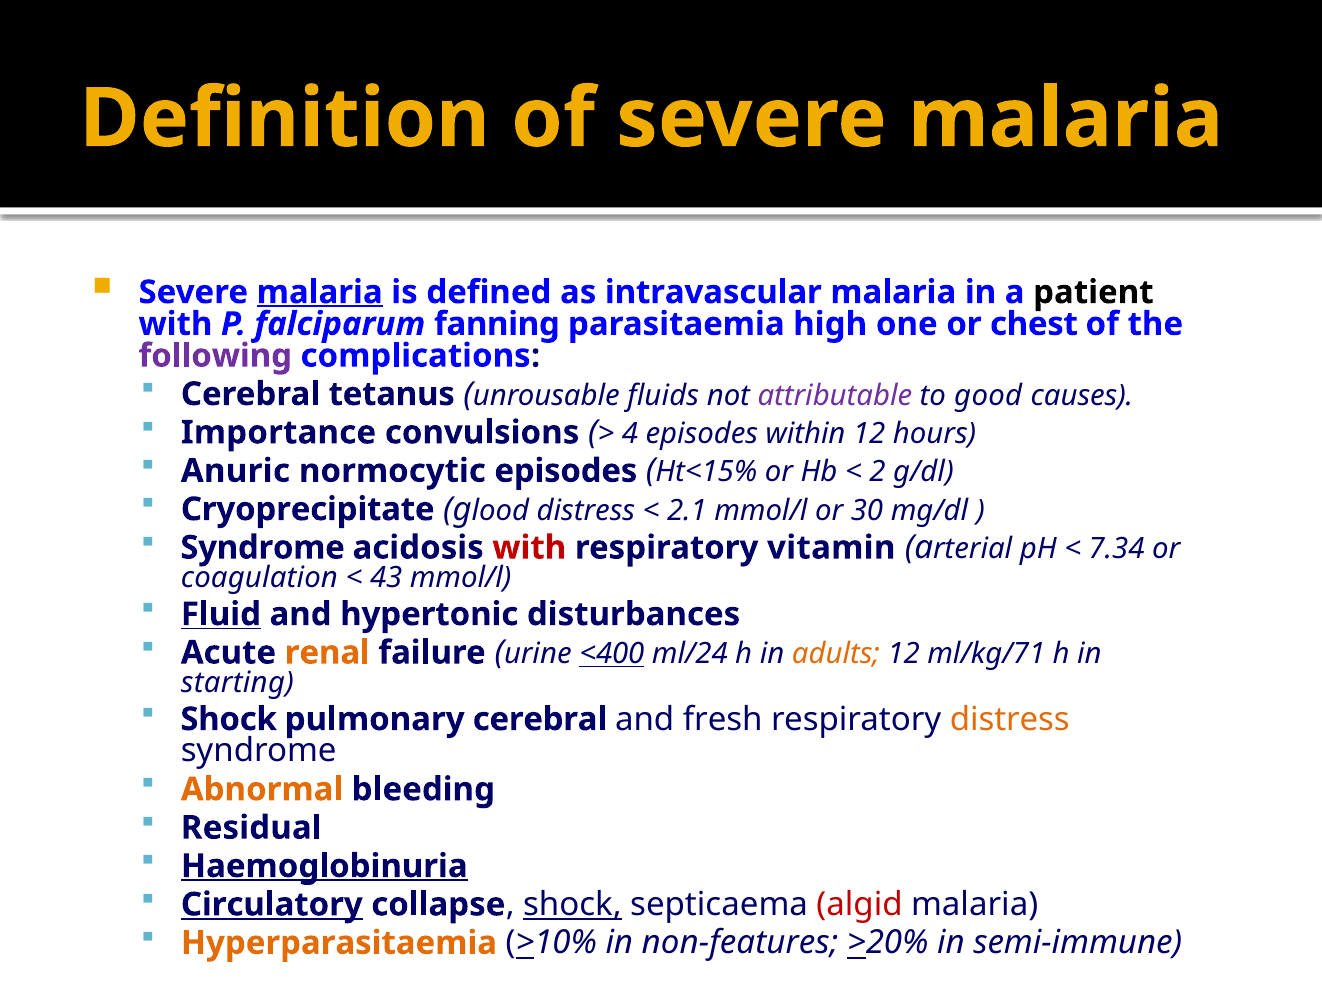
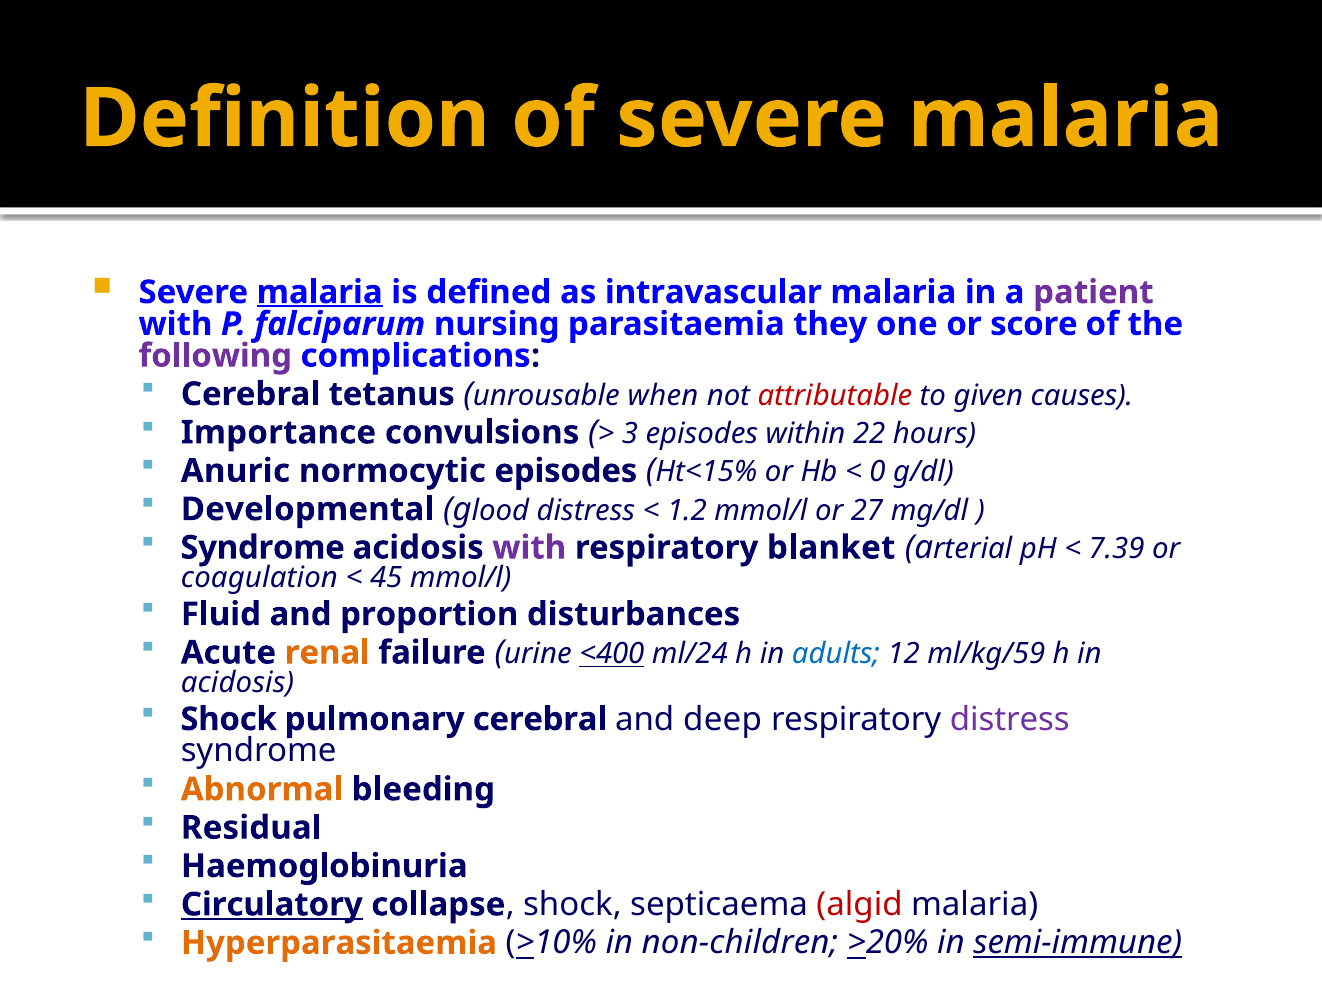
patient colour: black -> purple (1093, 292)
fanning: fanning -> nursing (497, 324)
high: high -> they (830, 324)
chest: chest -> score (1034, 324)
fluids: fluids -> when (663, 395)
attributable colour: purple -> red (835, 395)
good: good -> given (988, 395)
4: 4 -> 3 (630, 434)
within 12: 12 -> 22 (869, 434)
2: 2 -> 0 (878, 472)
Cryoprecipitate: Cryoprecipitate -> Developmental (307, 509)
2.1: 2.1 -> 1.2 (687, 510)
30: 30 -> 27 (867, 510)
with colour: red -> purple (529, 547)
vitamin: vitamin -> blanket (831, 547)
7.34: 7.34 -> 7.39 (1117, 549)
43: 43 -> 45 (386, 578)
Fluid underline: present -> none (221, 614)
hypertonic: hypertonic -> proportion (429, 614)
adults colour: orange -> blue (836, 654)
ml/kg/71: ml/kg/71 -> ml/kg/59 (986, 654)
starting: starting -> acidosis (237, 682)
fresh: fresh -> deep (723, 719)
distress colour: orange -> purple (1010, 719)
Haemoglobinuria underline: present -> none (324, 866)
shock underline: present -> none (572, 904)
non-features: non-features -> non-children (740, 942)
semi-immune underline: none -> present (1078, 942)
